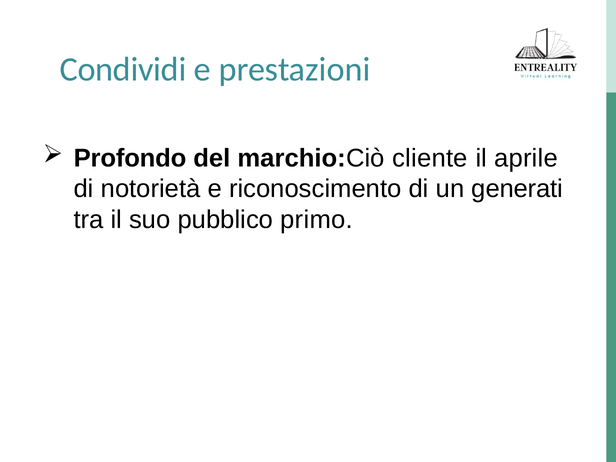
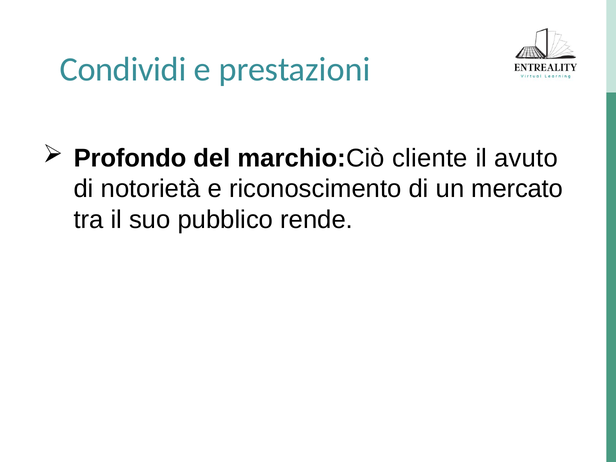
aprile: aprile -> avuto (526, 158)
generati: generati -> mercato (517, 189)
primo: primo -> rende (317, 220)
